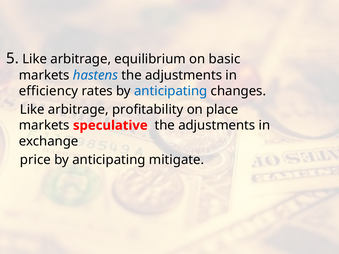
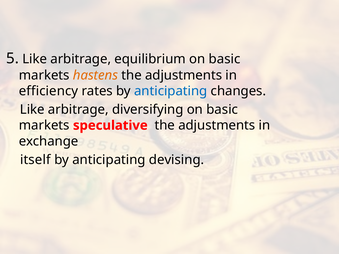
hastens colour: blue -> orange (95, 75)
profitability: profitability -> diversifying (148, 110)
place: place -> basic (222, 110)
price: price -> itself (35, 160)
mitigate: mitigate -> devising (177, 160)
